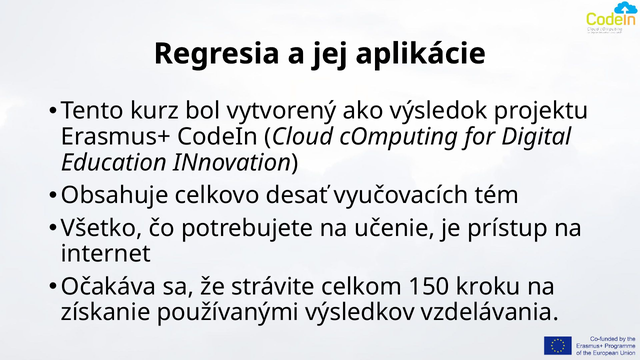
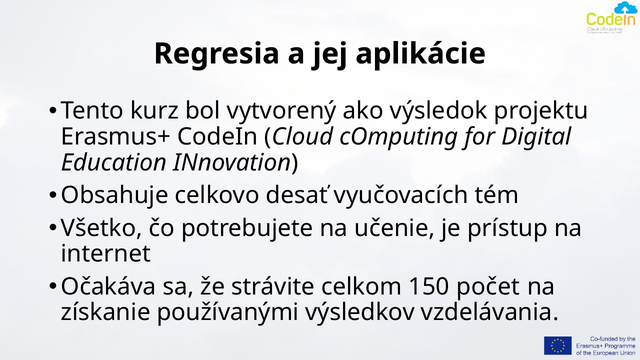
kroku: kroku -> počet (488, 287)
